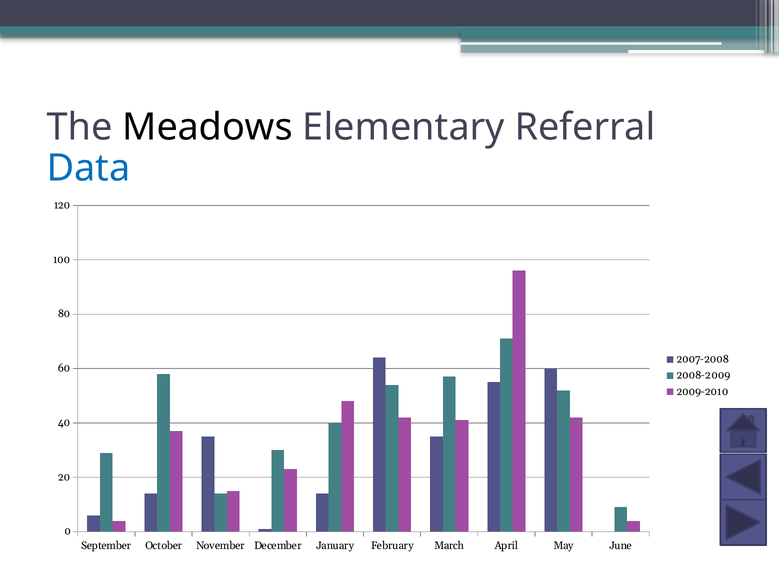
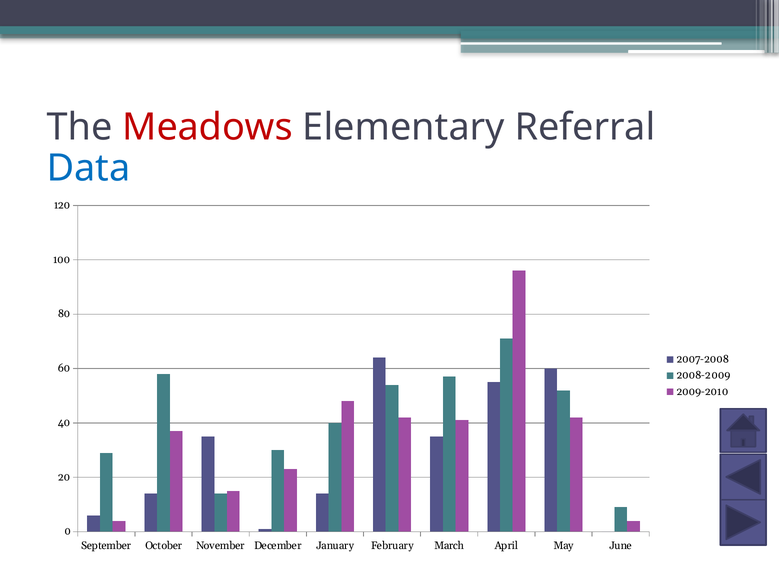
Meadows colour: black -> red (207, 127)
